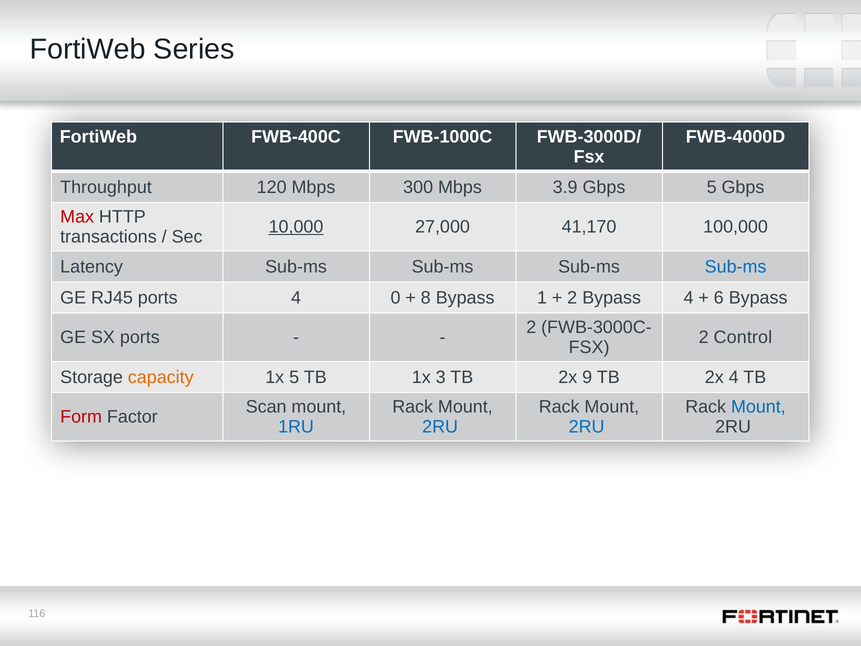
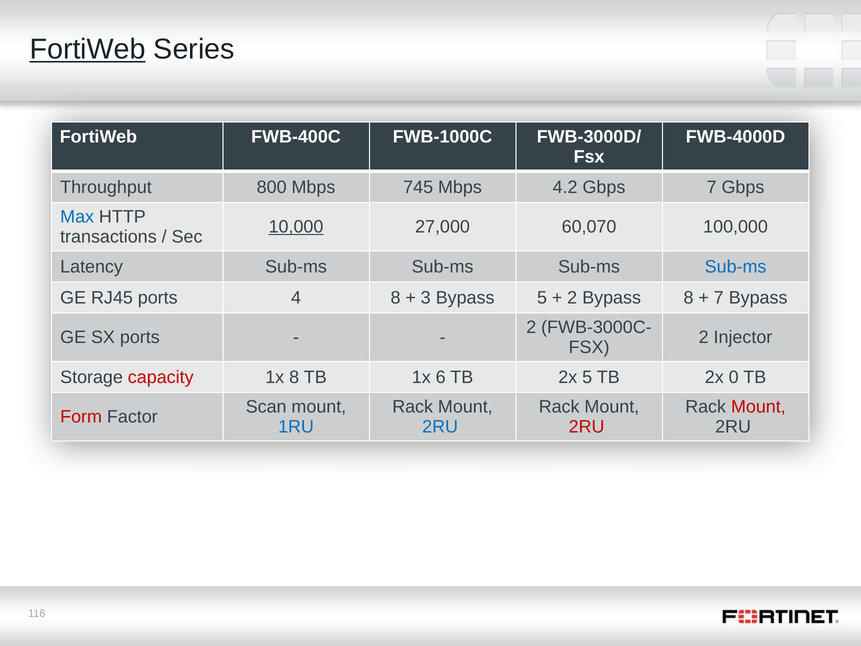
FortiWeb underline: none -> present (88, 49)
120: 120 -> 800 (272, 187)
300: 300 -> 745 (418, 187)
3.9: 3.9 -> 4.2 (565, 187)
Gbps 5: 5 -> 7 (712, 187)
Max colour: red -> blue (77, 217)
41,170: 41,170 -> 60,070 (589, 227)
4 0: 0 -> 8 (395, 298)
8: 8 -> 3 (426, 298)
Bypass 1: 1 -> 5 (542, 298)
Bypass 4: 4 -> 8 (688, 298)
6: 6 -> 7 (719, 298)
Control: Control -> Injector (743, 337)
capacity colour: orange -> red (161, 377)
1x 5: 5 -> 8 (294, 377)
3: 3 -> 6 (441, 377)
2x 9: 9 -> 5 (587, 377)
2x 4: 4 -> 0 (734, 377)
Mount colour: blue -> red (758, 407)
2RU colour: blue -> red (587, 427)
